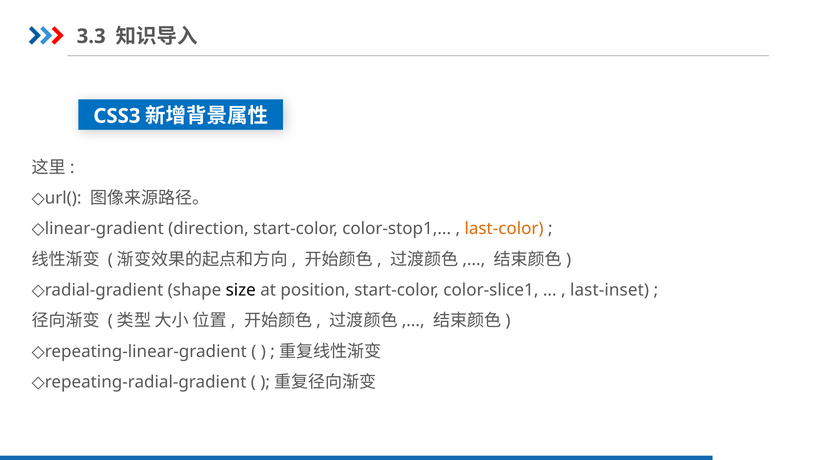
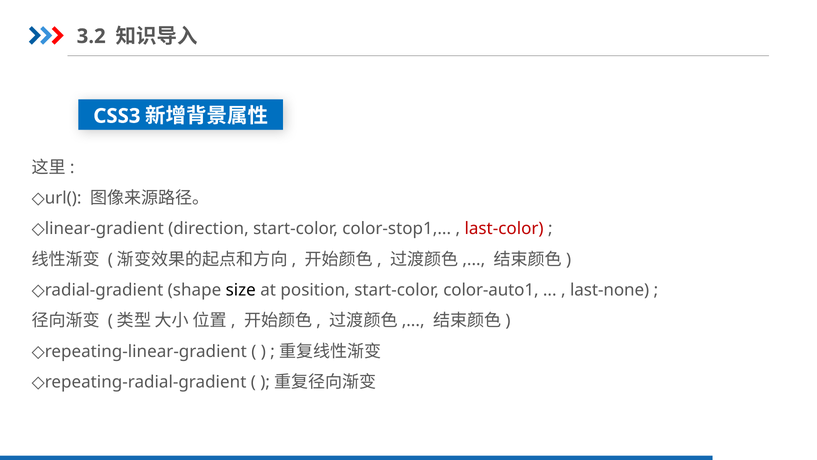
3.3: 3.3 -> 3.2 (91, 36)
last-color colour: orange -> red (504, 229)
color-slice1: color-slice1 -> color-auto1 (491, 290)
last-inset: last-inset -> last-none (610, 290)
